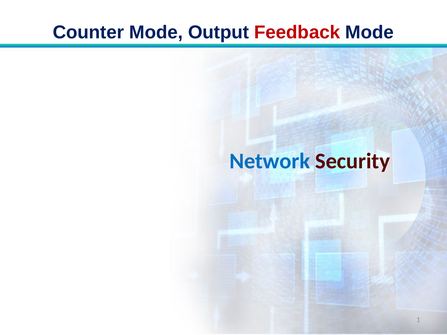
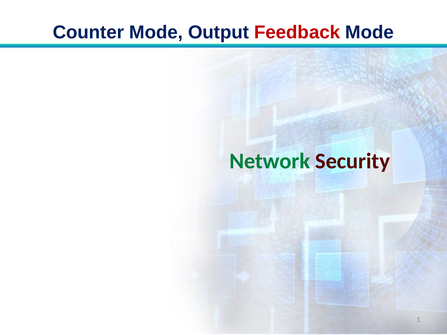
Network colour: blue -> green (270, 161)
